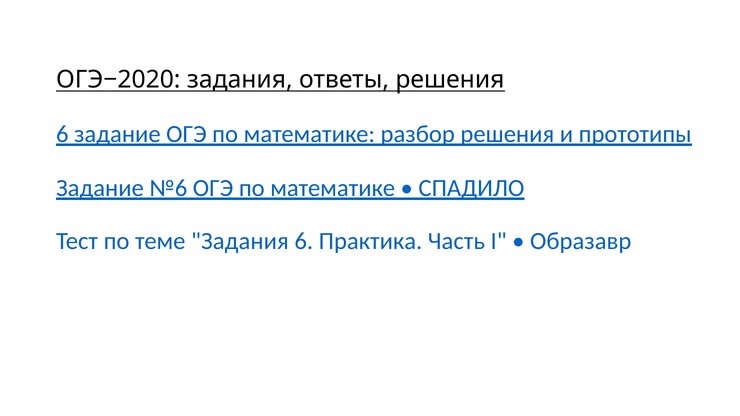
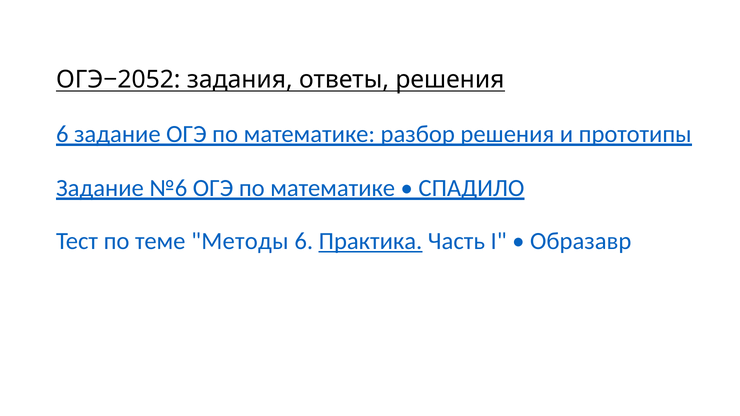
ОГЭ−2020: ОГЭ−2020 -> ОГЭ−2052 (118, 80)
теме Задания: Задания -> Методы (240, 241)
Практика underline: none -> present (371, 241)
